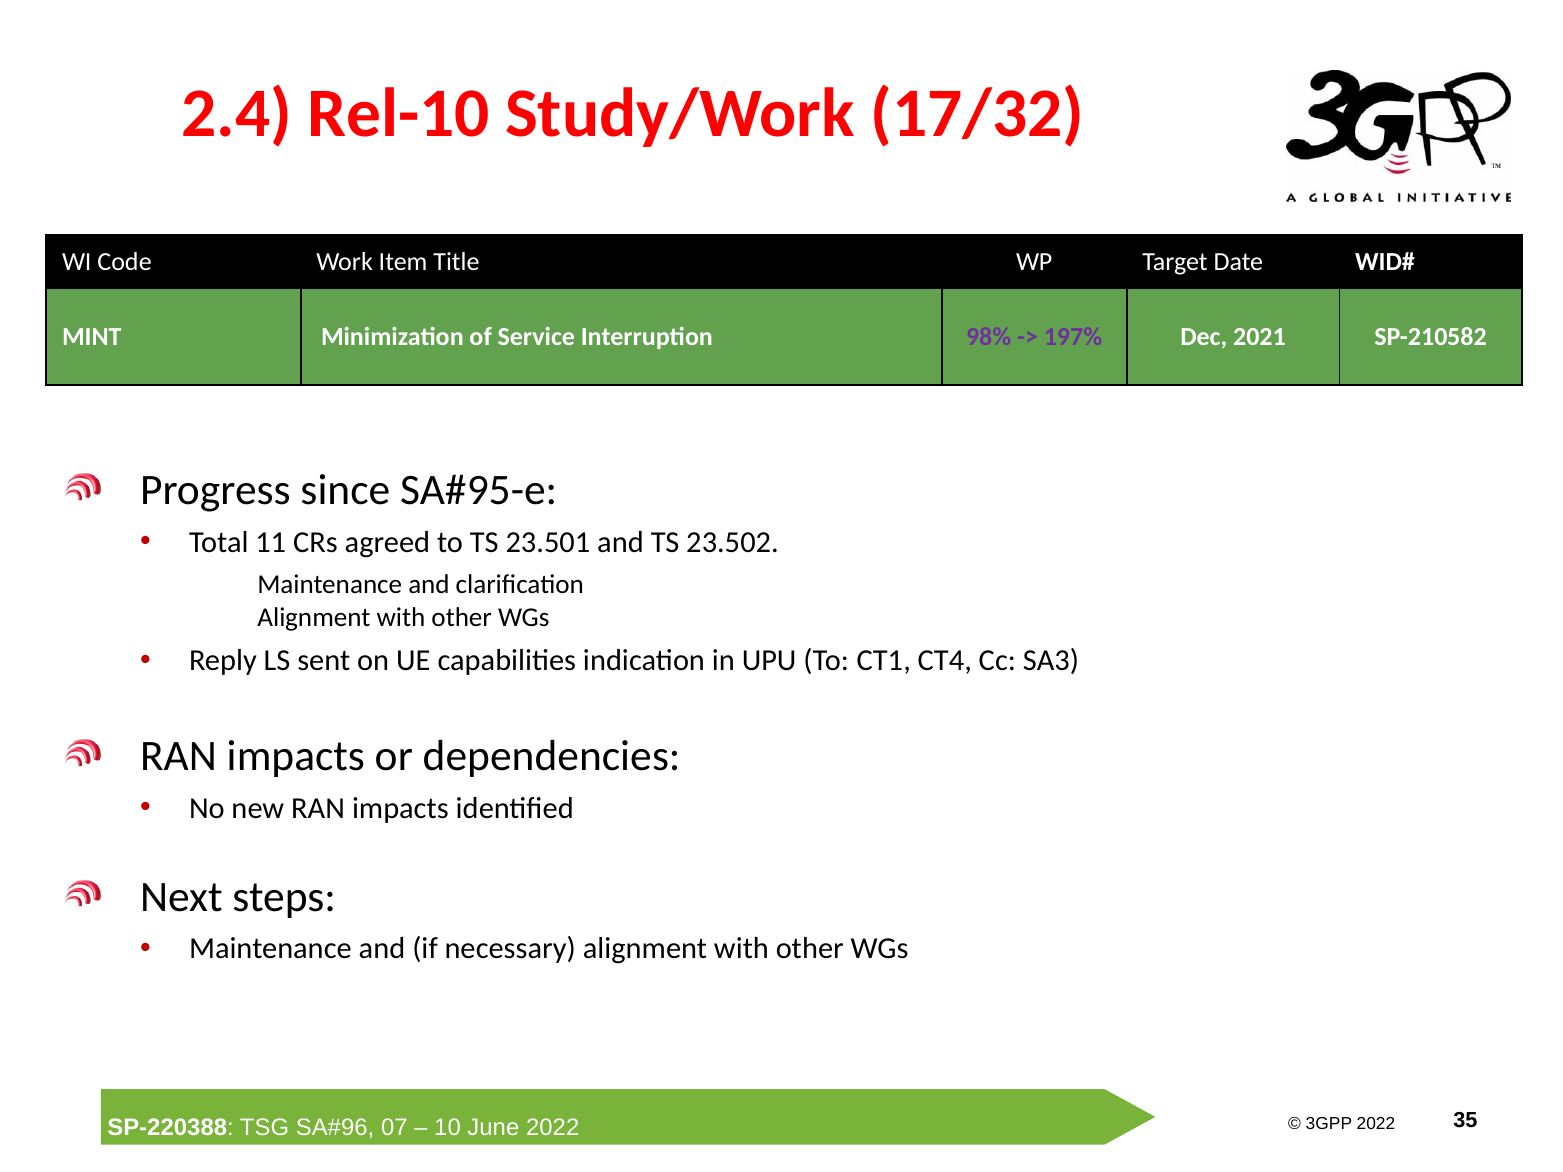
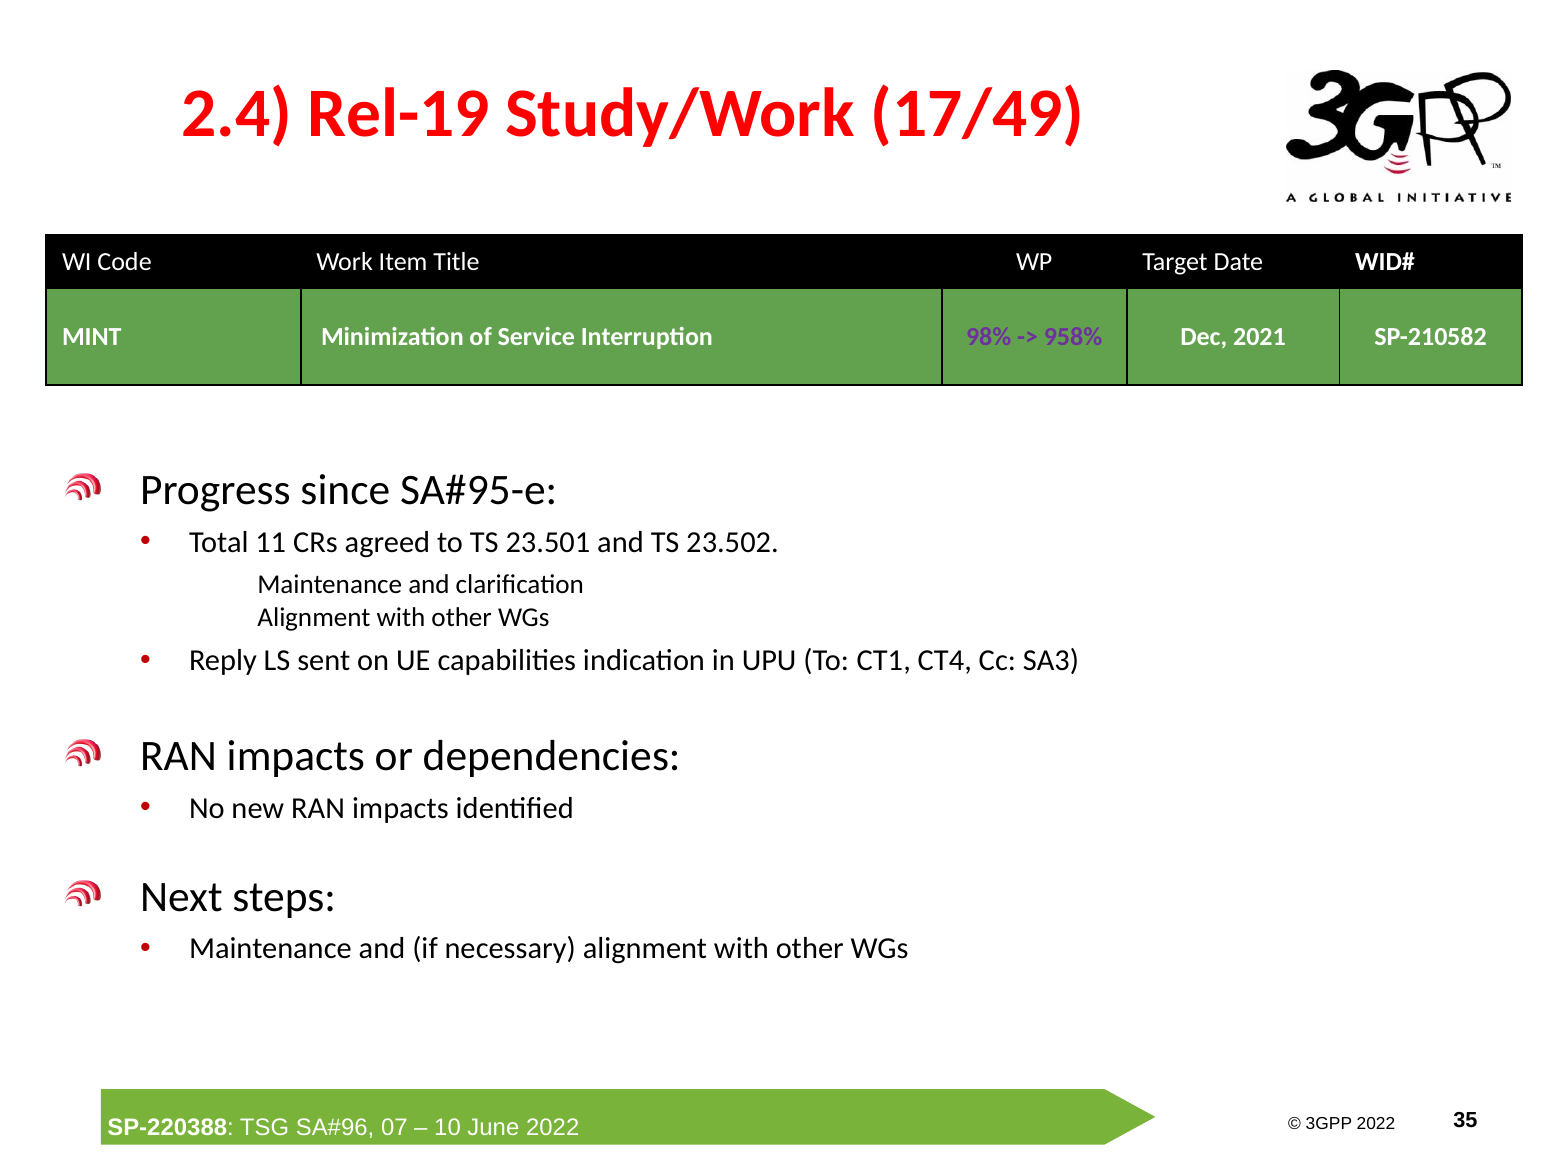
Rel-10: Rel-10 -> Rel-19 (399, 114)
17/32: 17/32 -> 17/49 (977, 114)
197%: 197% -> 958% (1073, 337)
